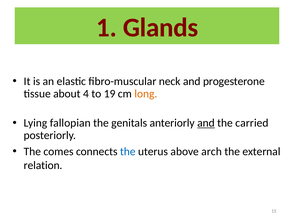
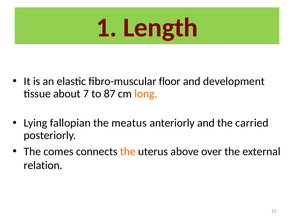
Glands: Glands -> Length (160, 28)
neck: neck -> floor (170, 81)
progesterone: progesterone -> development (234, 81)
4: 4 -> 7 (86, 93)
19: 19 -> 87 (110, 93)
genitals: genitals -> meatus (129, 123)
and underline: present -> none (206, 123)
the colour: blue -> orange (128, 151)
arch: arch -> over (212, 151)
